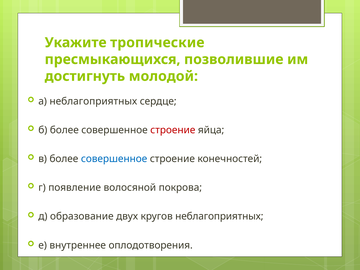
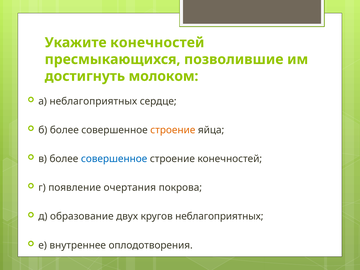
Укажите тропические: тропические -> конечностей (157, 43)
молодой: молодой -> молоком (163, 76)
строение colour: red -> orange (173, 130)
волосяной: волосяной -> очертания (130, 188)
